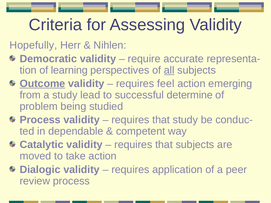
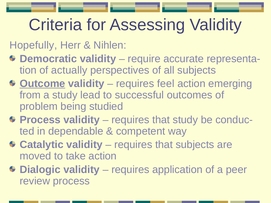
learning: learning -> actually (69, 70)
all underline: present -> none (169, 70)
determine: determine -> outcomes (190, 95)
